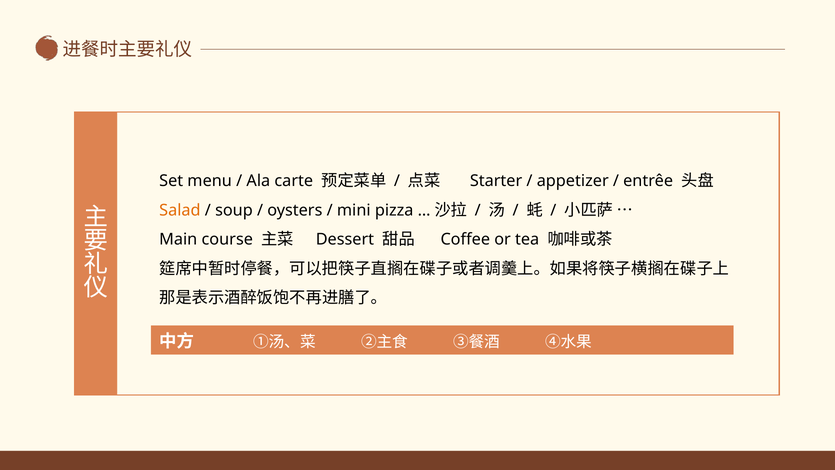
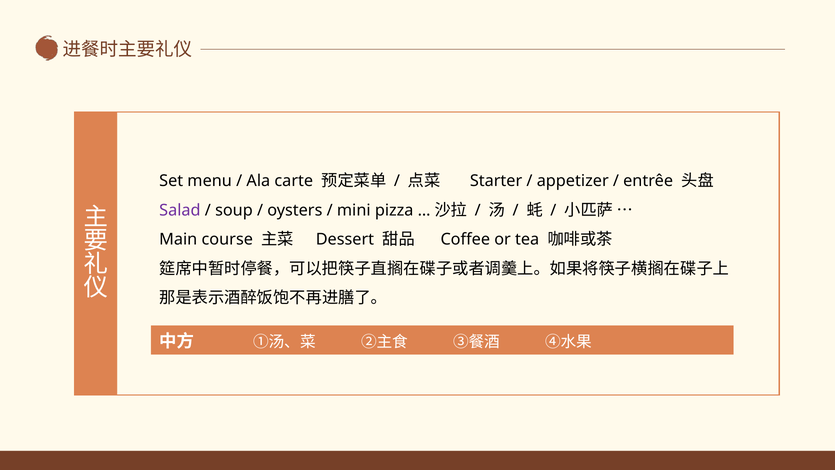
Salad colour: orange -> purple (180, 210)
